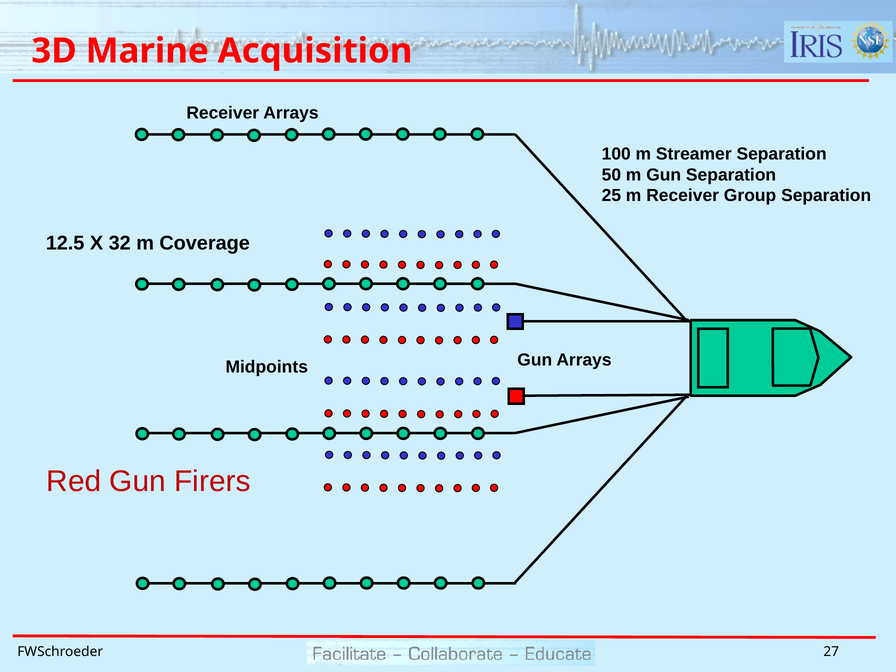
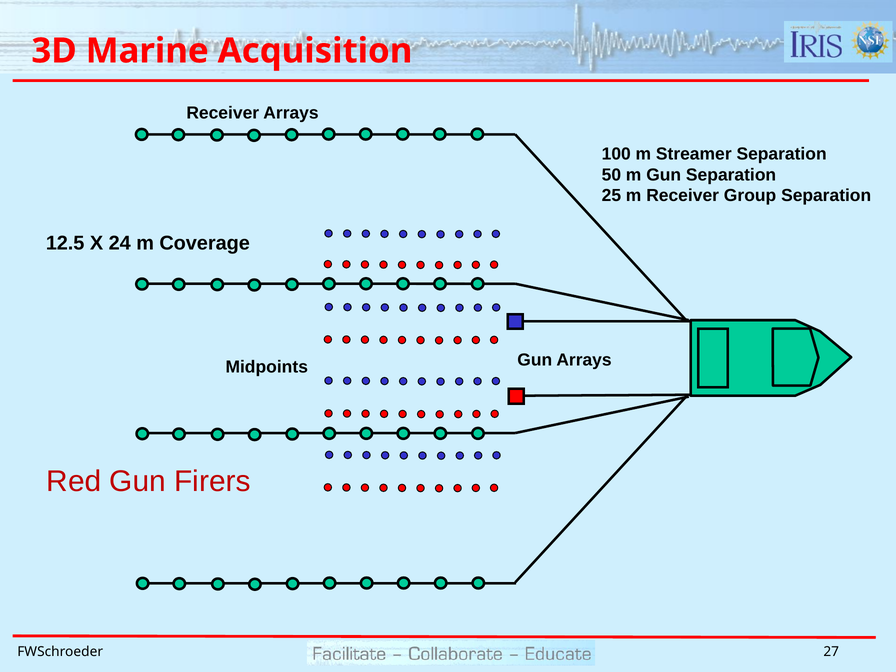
32: 32 -> 24 (120, 243)
